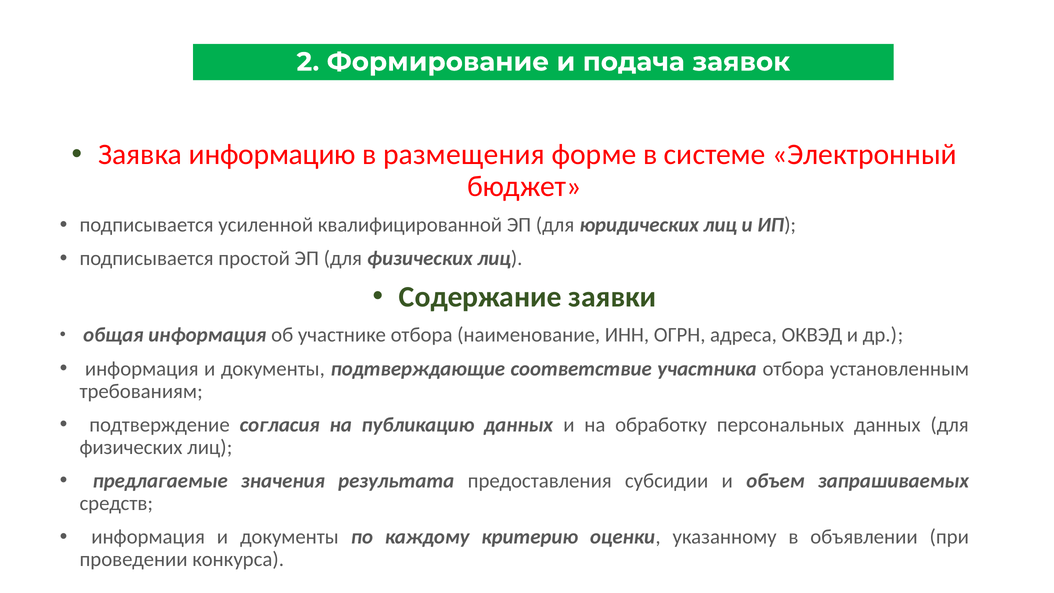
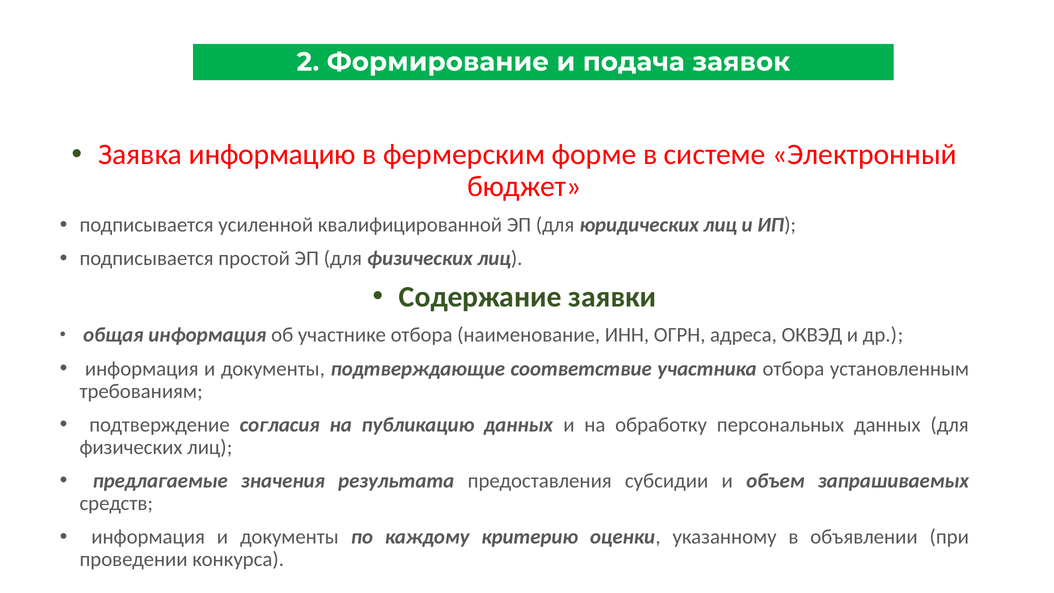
размещения: размещения -> фермерским (464, 155)
